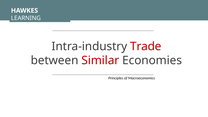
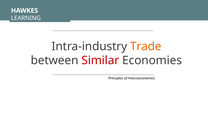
Trade colour: red -> orange (146, 46)
